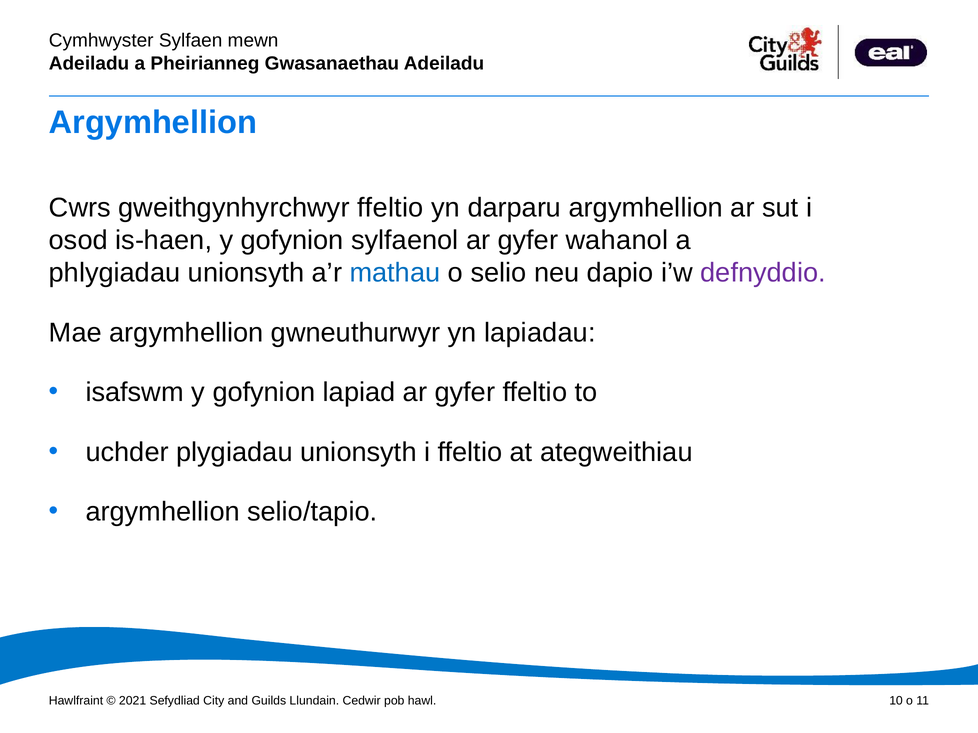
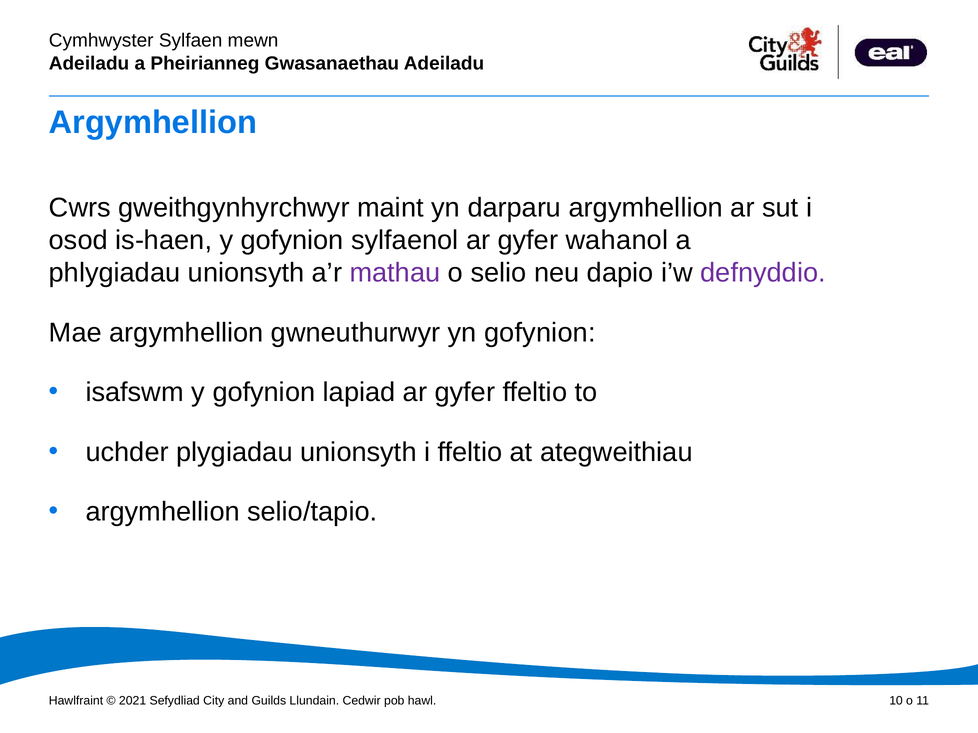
gweithgynhyrchwyr ffeltio: ffeltio -> maint (390, 208)
mathau colour: blue -> purple (395, 273)
yn lapiadau: lapiadau -> gofynion (540, 333)
